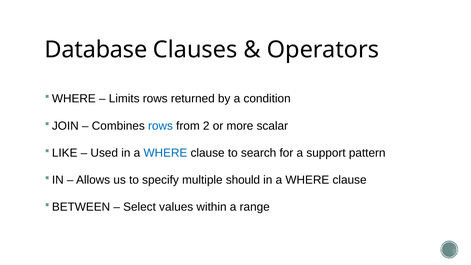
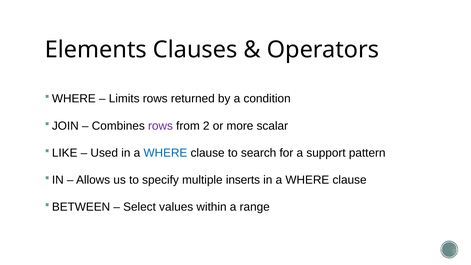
Database: Database -> Elements (96, 50)
rows colour: blue -> purple (160, 126)
should: should -> inserts (243, 180)
